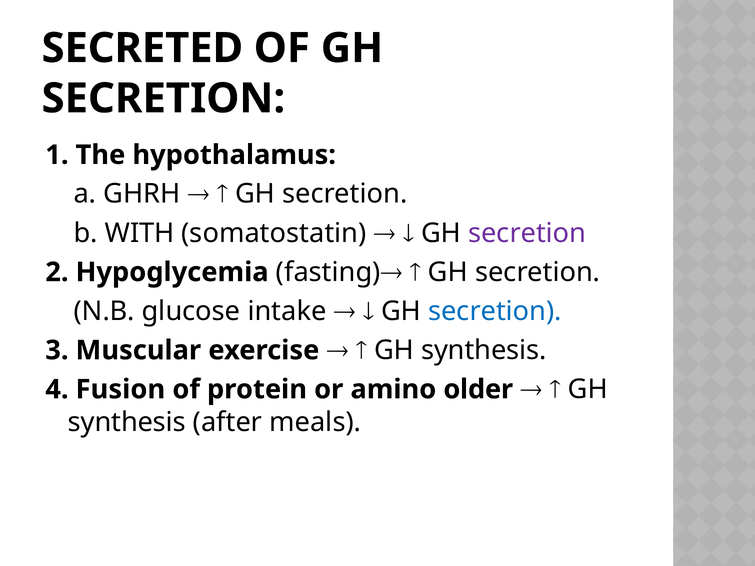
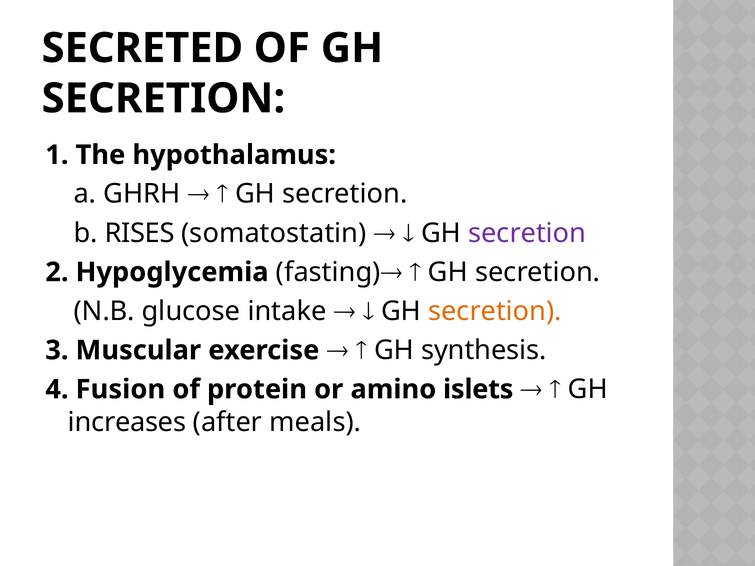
WITH: WITH -> RISES (140, 233)
secretion colour: blue -> orange (495, 311)
older: older -> islets (478, 390)
synthesis: synthesis -> increases (127, 422)
